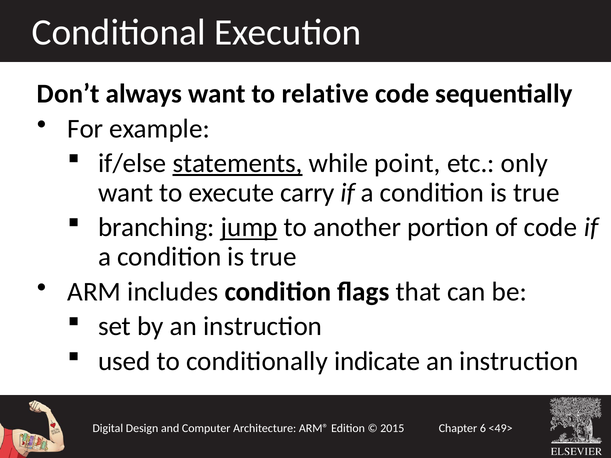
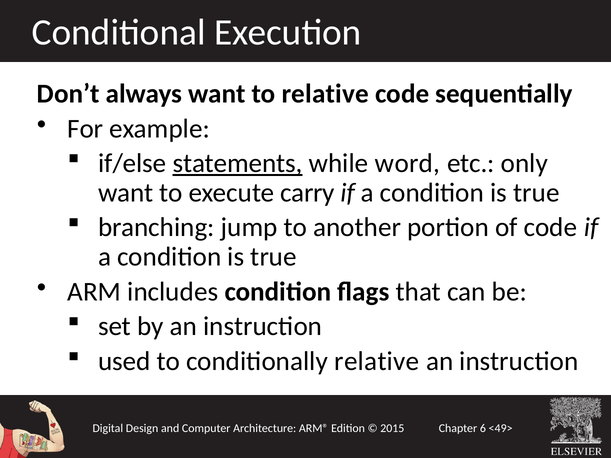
point: point -> word (408, 163)
jump underline: present -> none (249, 228)
conditionally indicate: indicate -> relative (377, 361)
